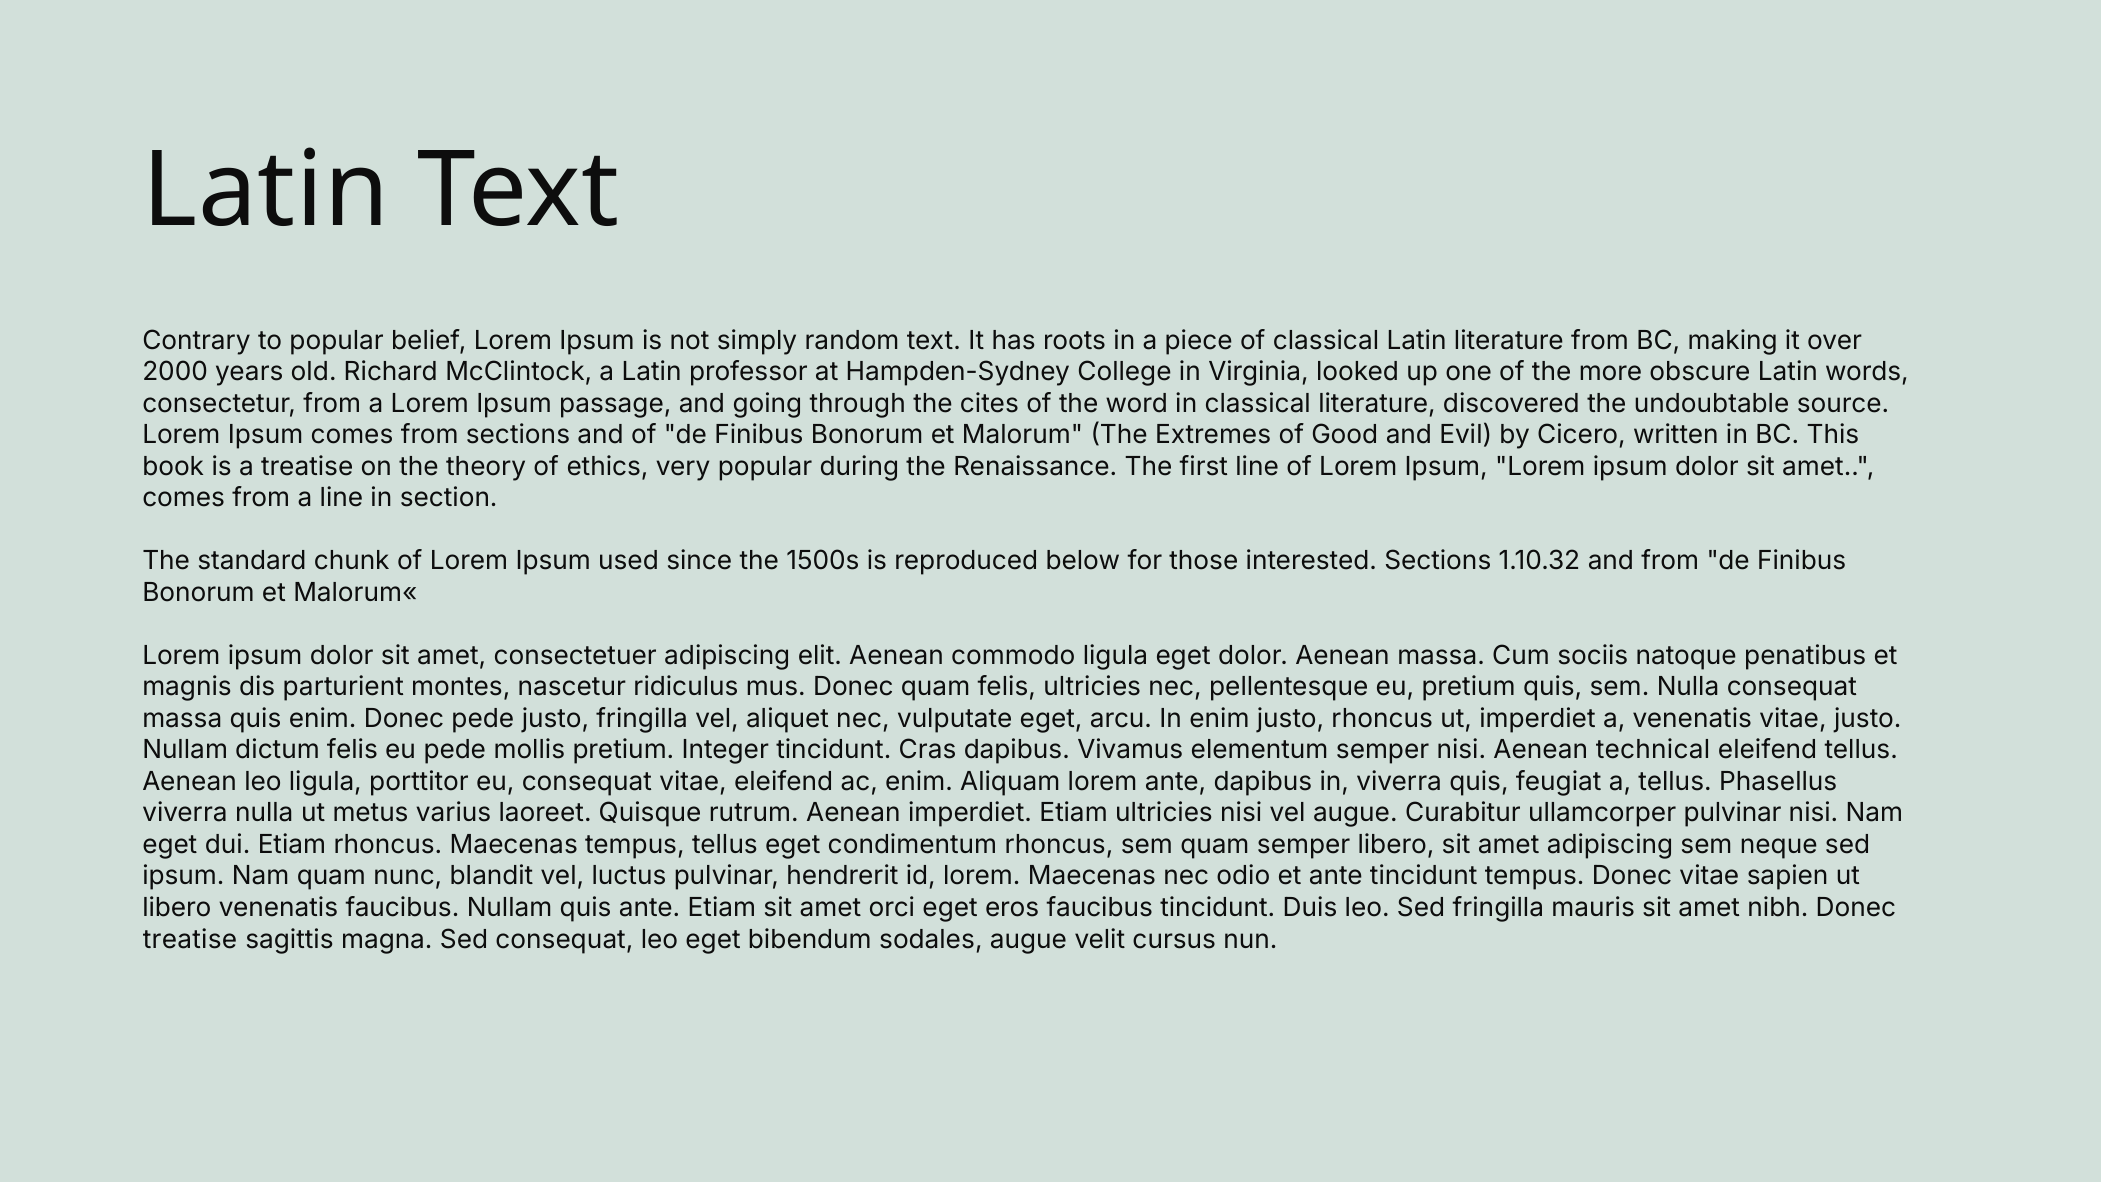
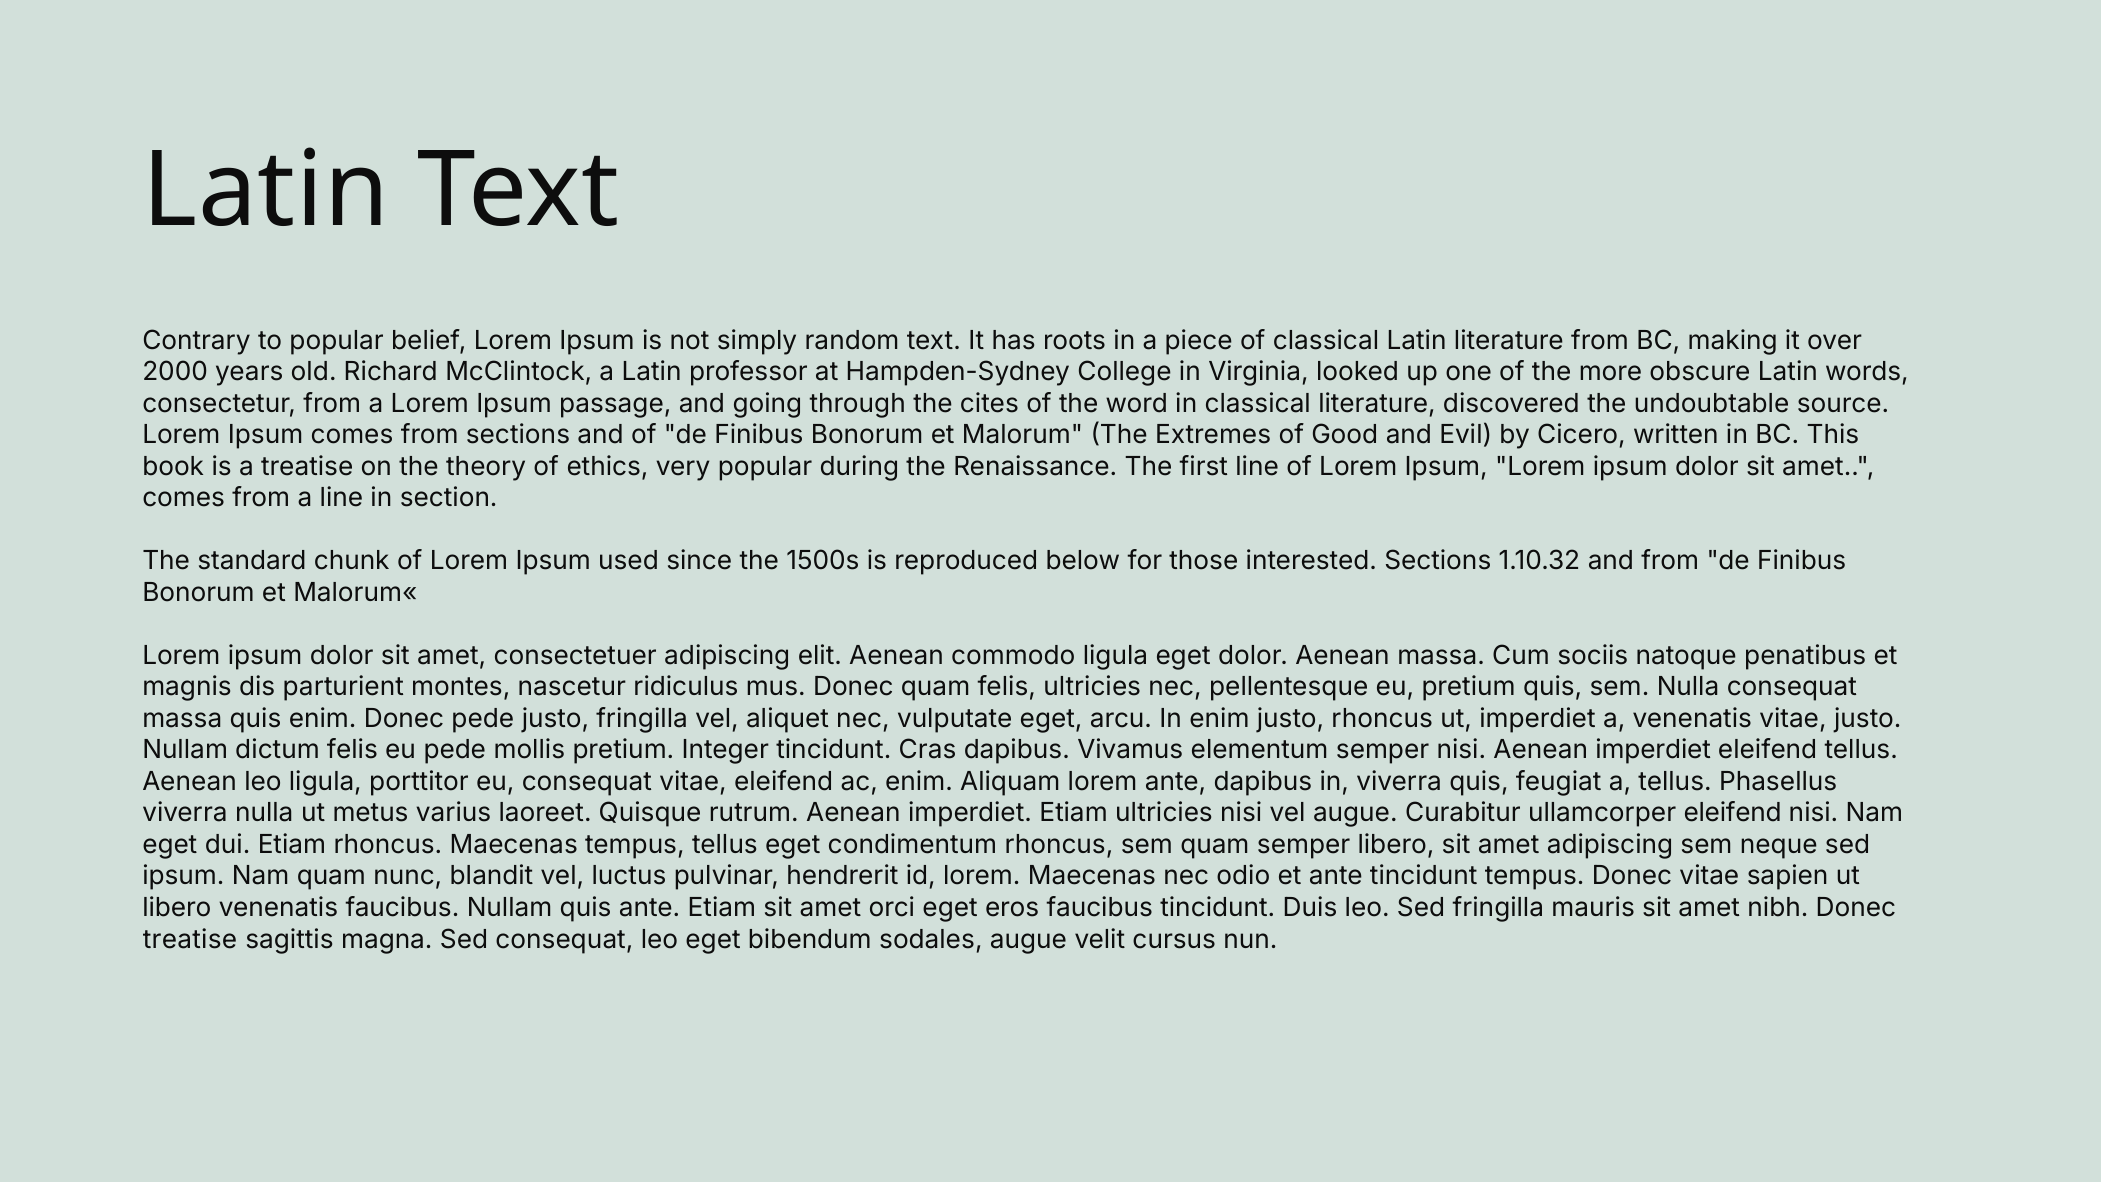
nisi Aenean technical: technical -> imperdiet (1653, 750)
ullamcorper pulvinar: pulvinar -> eleifend (1733, 813)
